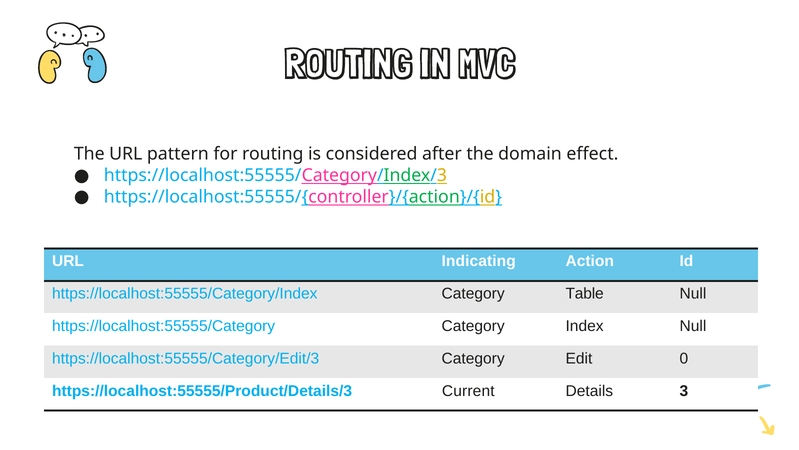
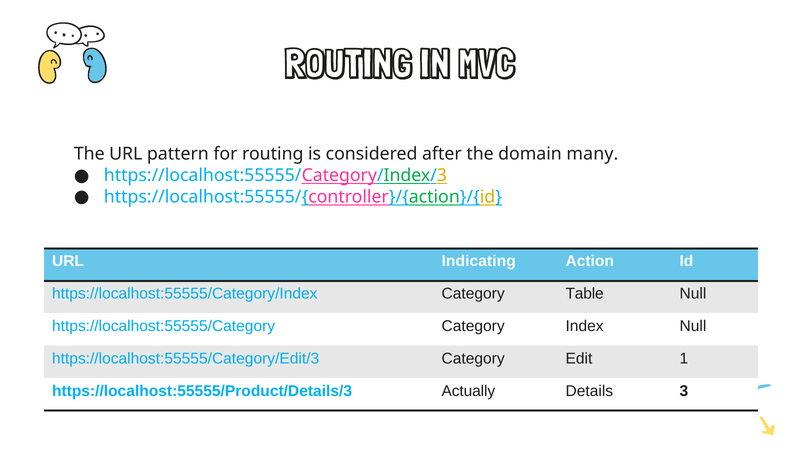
effect: effect -> many (592, 154)
0: 0 -> 1 (684, 358)
Current: Current -> Actually (468, 391)
